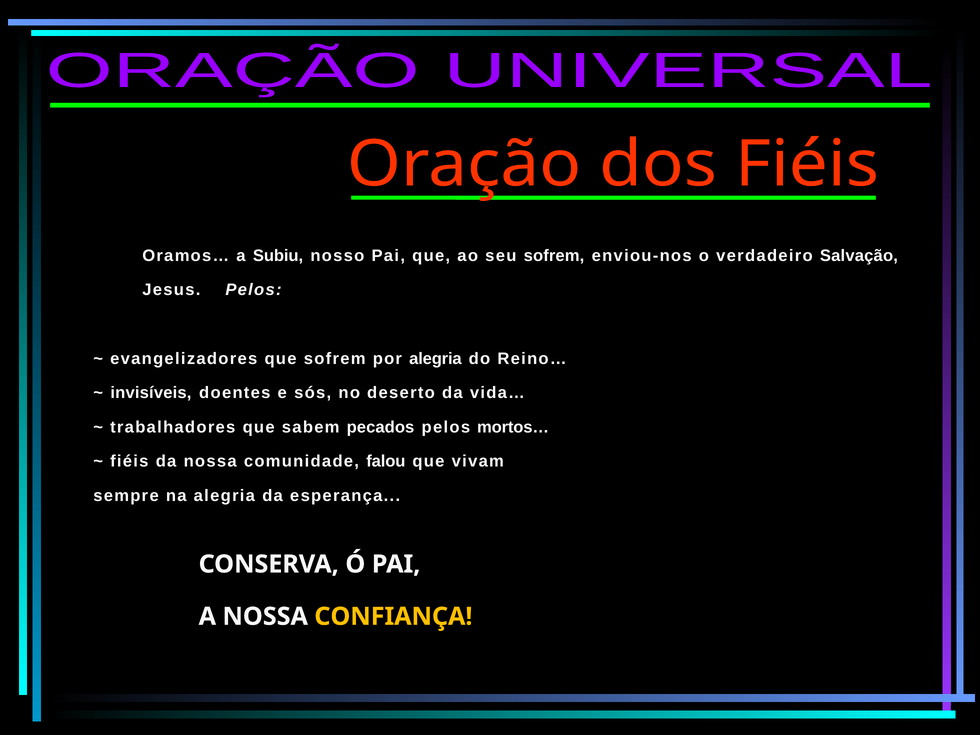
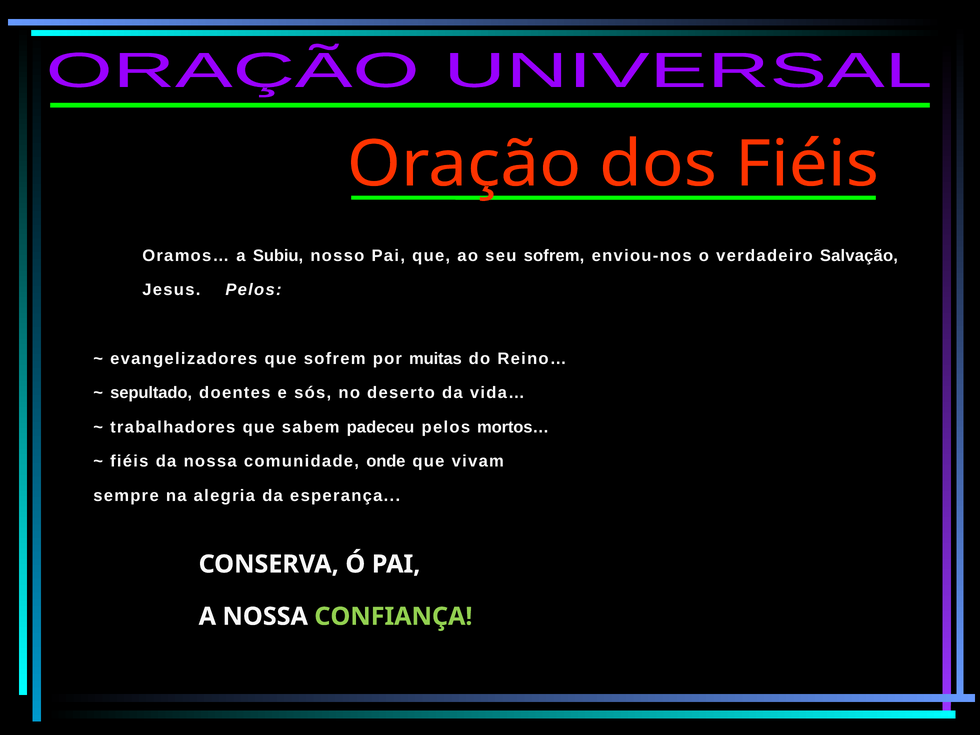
por alegria: alegria -> muitas (435, 359)
invisíveis: invisíveis -> sepultado (151, 393)
pecados: pecados -> padeceu (381, 427)
falou: falou -> onde (386, 461)
CONFIANÇA colour: yellow -> light green (393, 617)
